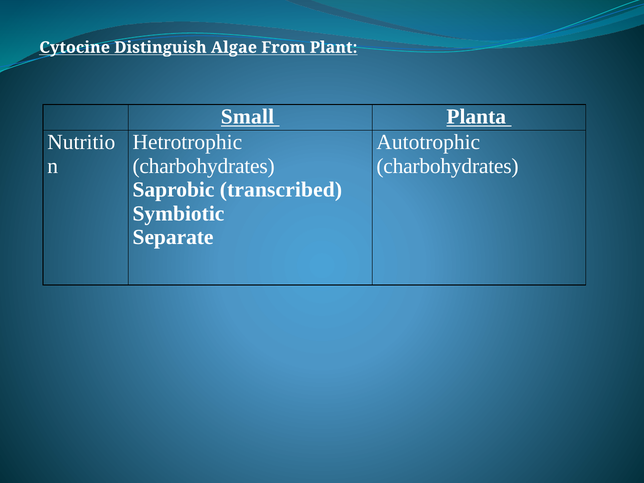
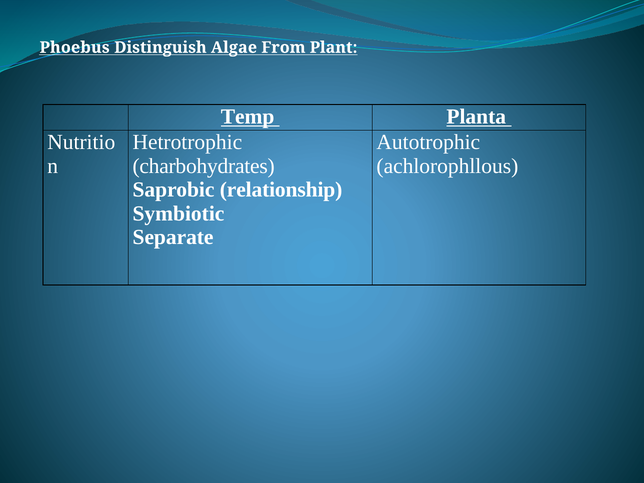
Cytocine: Cytocine -> Phoebus (75, 48)
Small: Small -> Temp (248, 117)
charbohydrates: charbohydrates -> achlorophllous (447, 166)
transcribed: transcribed -> relationship (281, 190)
